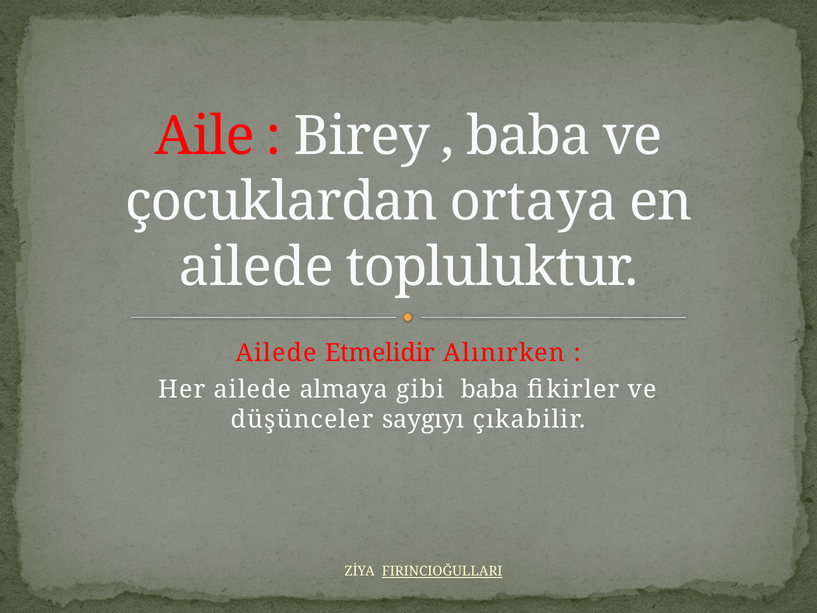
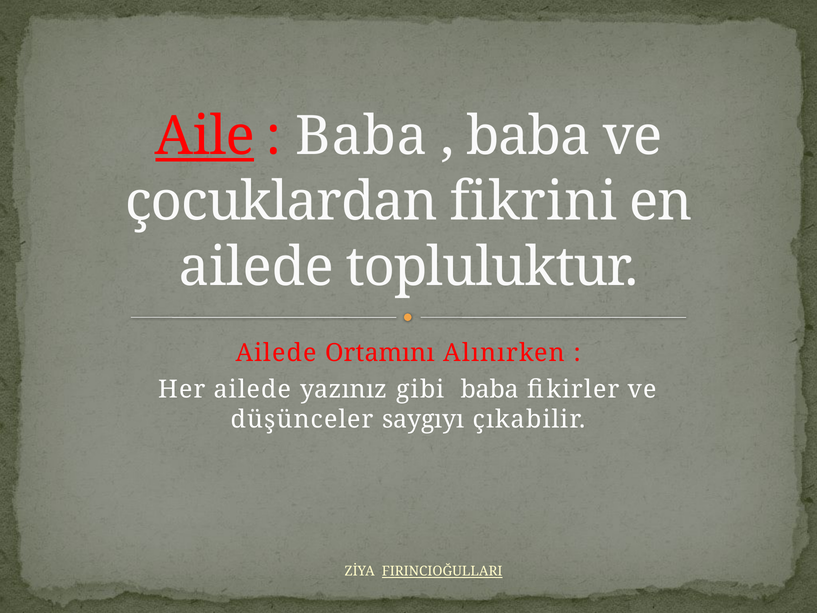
Aile underline: none -> present (205, 136)
Birey: Birey -> Baba (361, 136)
ortaya: ortaya -> fikrini (533, 202)
Etmelidir: Etmelidir -> Ortamını (380, 353)
almaya: almaya -> yazınız (344, 389)
